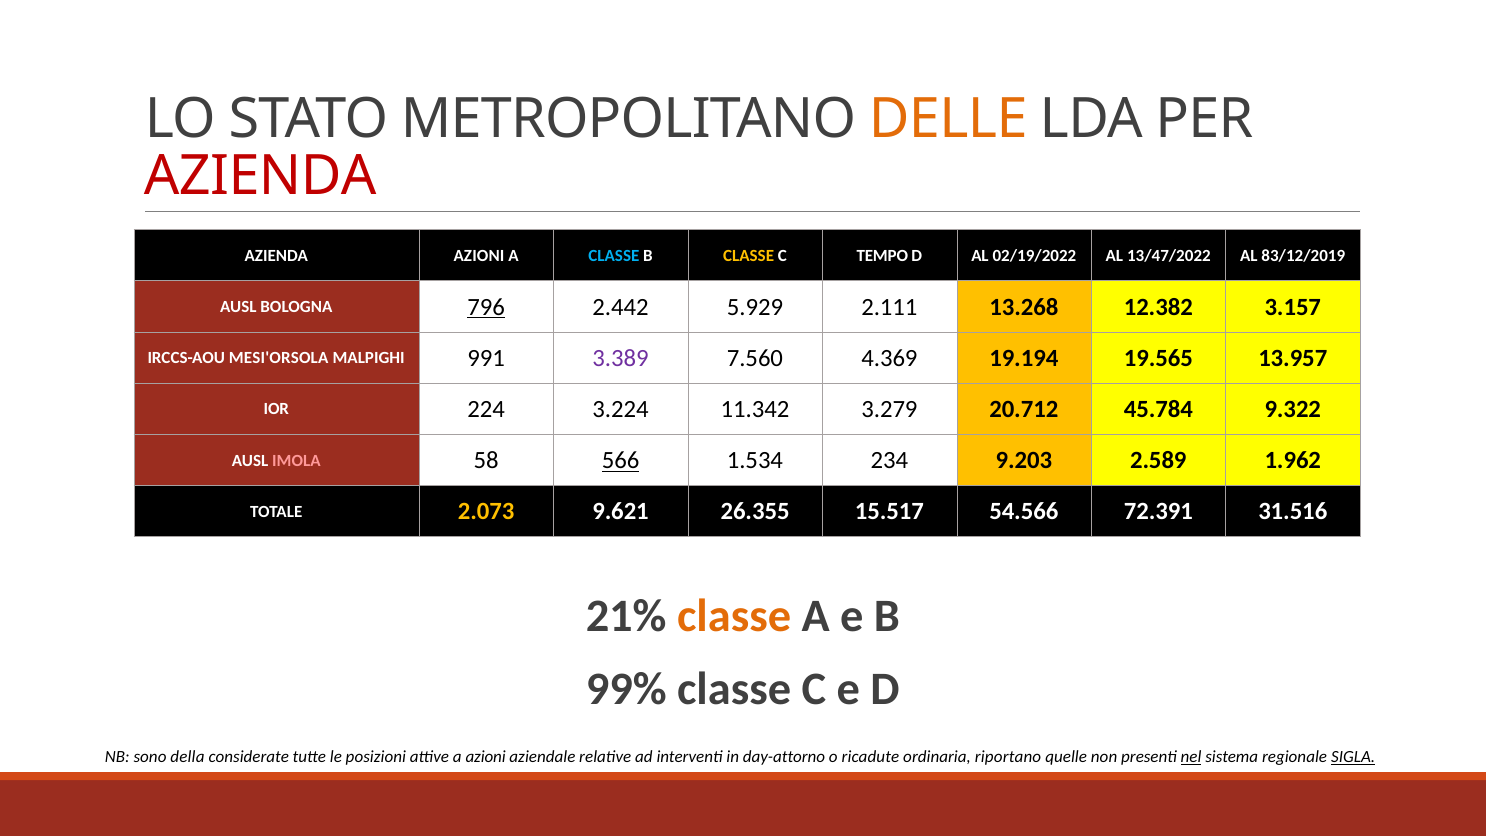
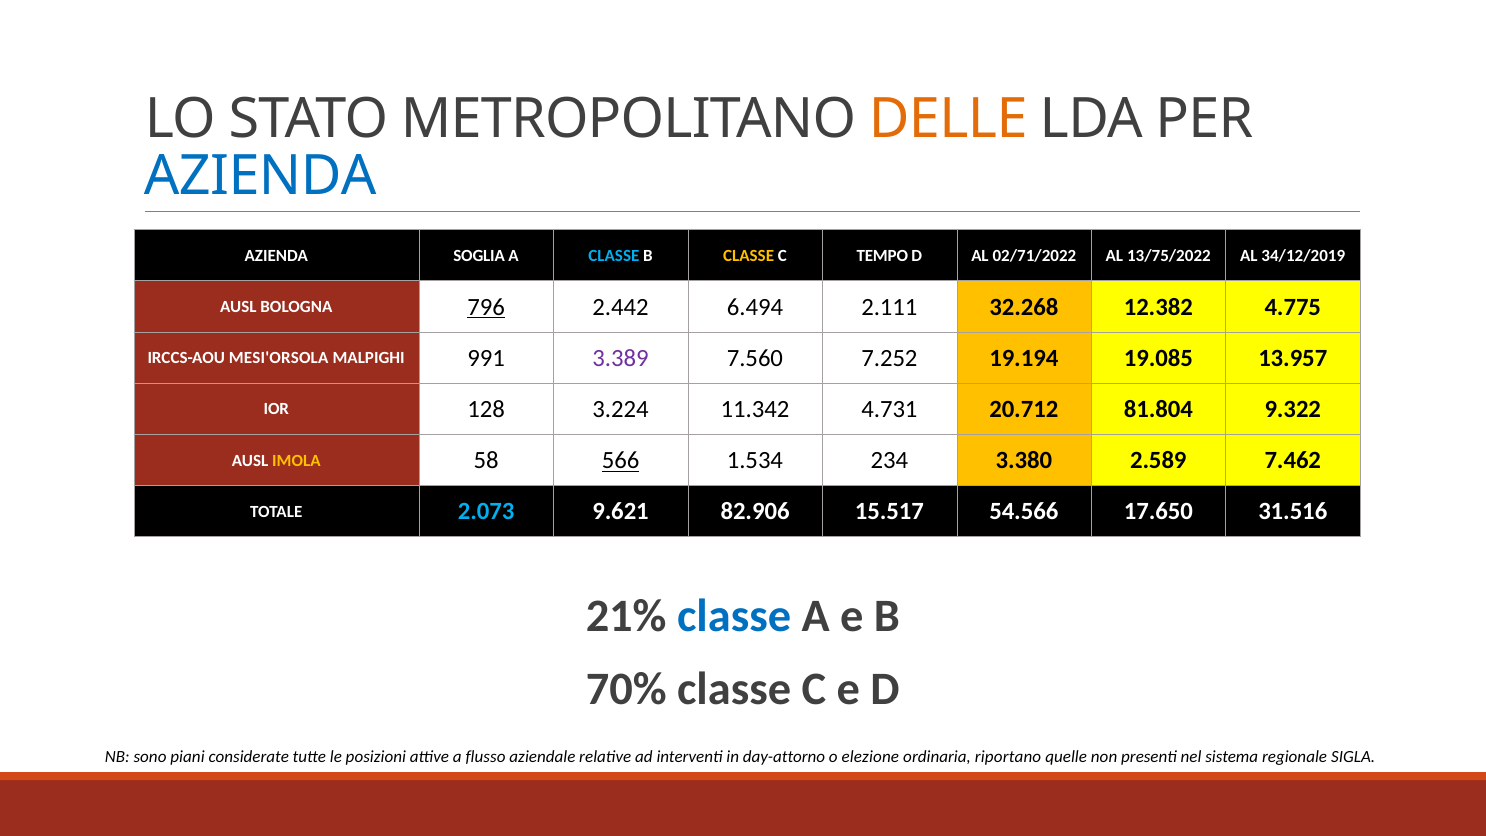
AZIENDA colour: red -> blue (260, 176)
AZIENDA AZIONI: AZIONI -> SOGLIA (479, 256)
02/19/2022: 02/19/2022 -> 02/71/2022 (1034, 256)
13/47/2022: 13/47/2022 -> 13/75/2022 (1169, 256)
83/12/2019: 83/12/2019 -> 34/12/2019 (1303, 256)
5.929: 5.929 -> 6.494 (755, 307)
13.268: 13.268 -> 32.268 (1024, 307)
3.157: 3.157 -> 4.775 (1293, 307)
4.369: 4.369 -> 7.252 (889, 358)
19.565: 19.565 -> 19.085 (1158, 358)
224: 224 -> 128 (486, 409)
3.279: 3.279 -> 4.731 (889, 409)
45.784: 45.784 -> 81.804 (1158, 409)
IMOLA colour: pink -> yellow (296, 460)
9.203: 9.203 -> 3.380 (1024, 461)
1.962: 1.962 -> 7.462 (1293, 461)
2.073 colour: yellow -> light blue (486, 512)
26.355: 26.355 -> 82.906 (755, 512)
72.391: 72.391 -> 17.650 (1158, 511)
classe colour: orange -> blue (734, 616)
99%: 99% -> 70% (626, 689)
della: della -> piani (188, 757)
a azioni: azioni -> flusso (486, 757)
ricadute: ricadute -> elezione (870, 757)
nel underline: present -> none (1191, 757)
SIGLA underline: present -> none (1353, 757)
